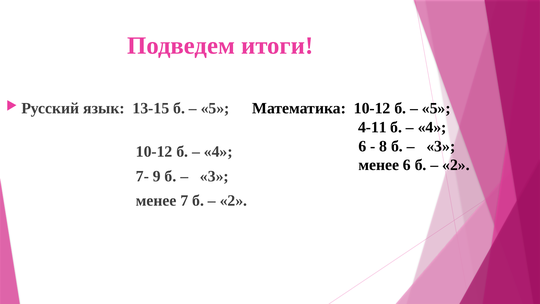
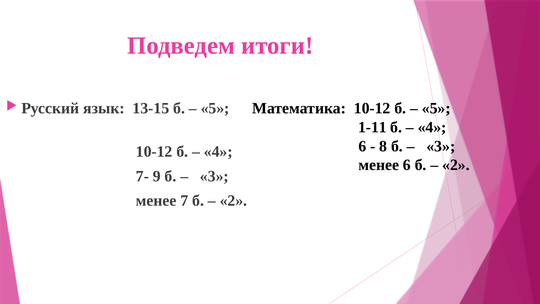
4-11: 4-11 -> 1-11 (372, 127)
